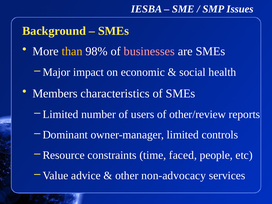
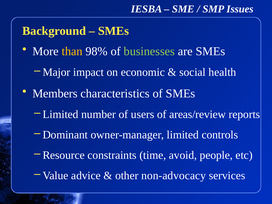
businesses colour: pink -> light green (149, 51)
other/review: other/review -> areas/review (198, 114)
faced: faced -> avoid (183, 155)
